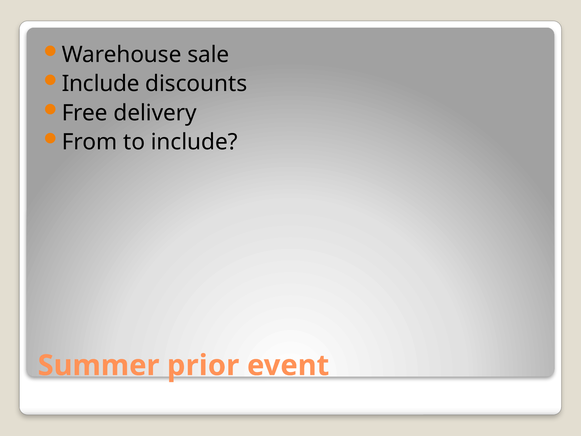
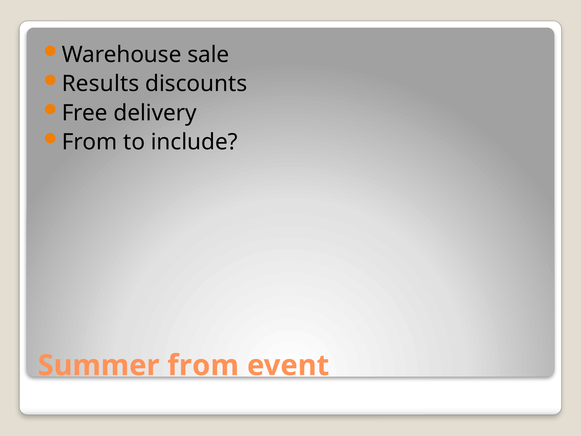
Include: Include -> Results (100, 84)
Summer prior: prior -> from (203, 365)
